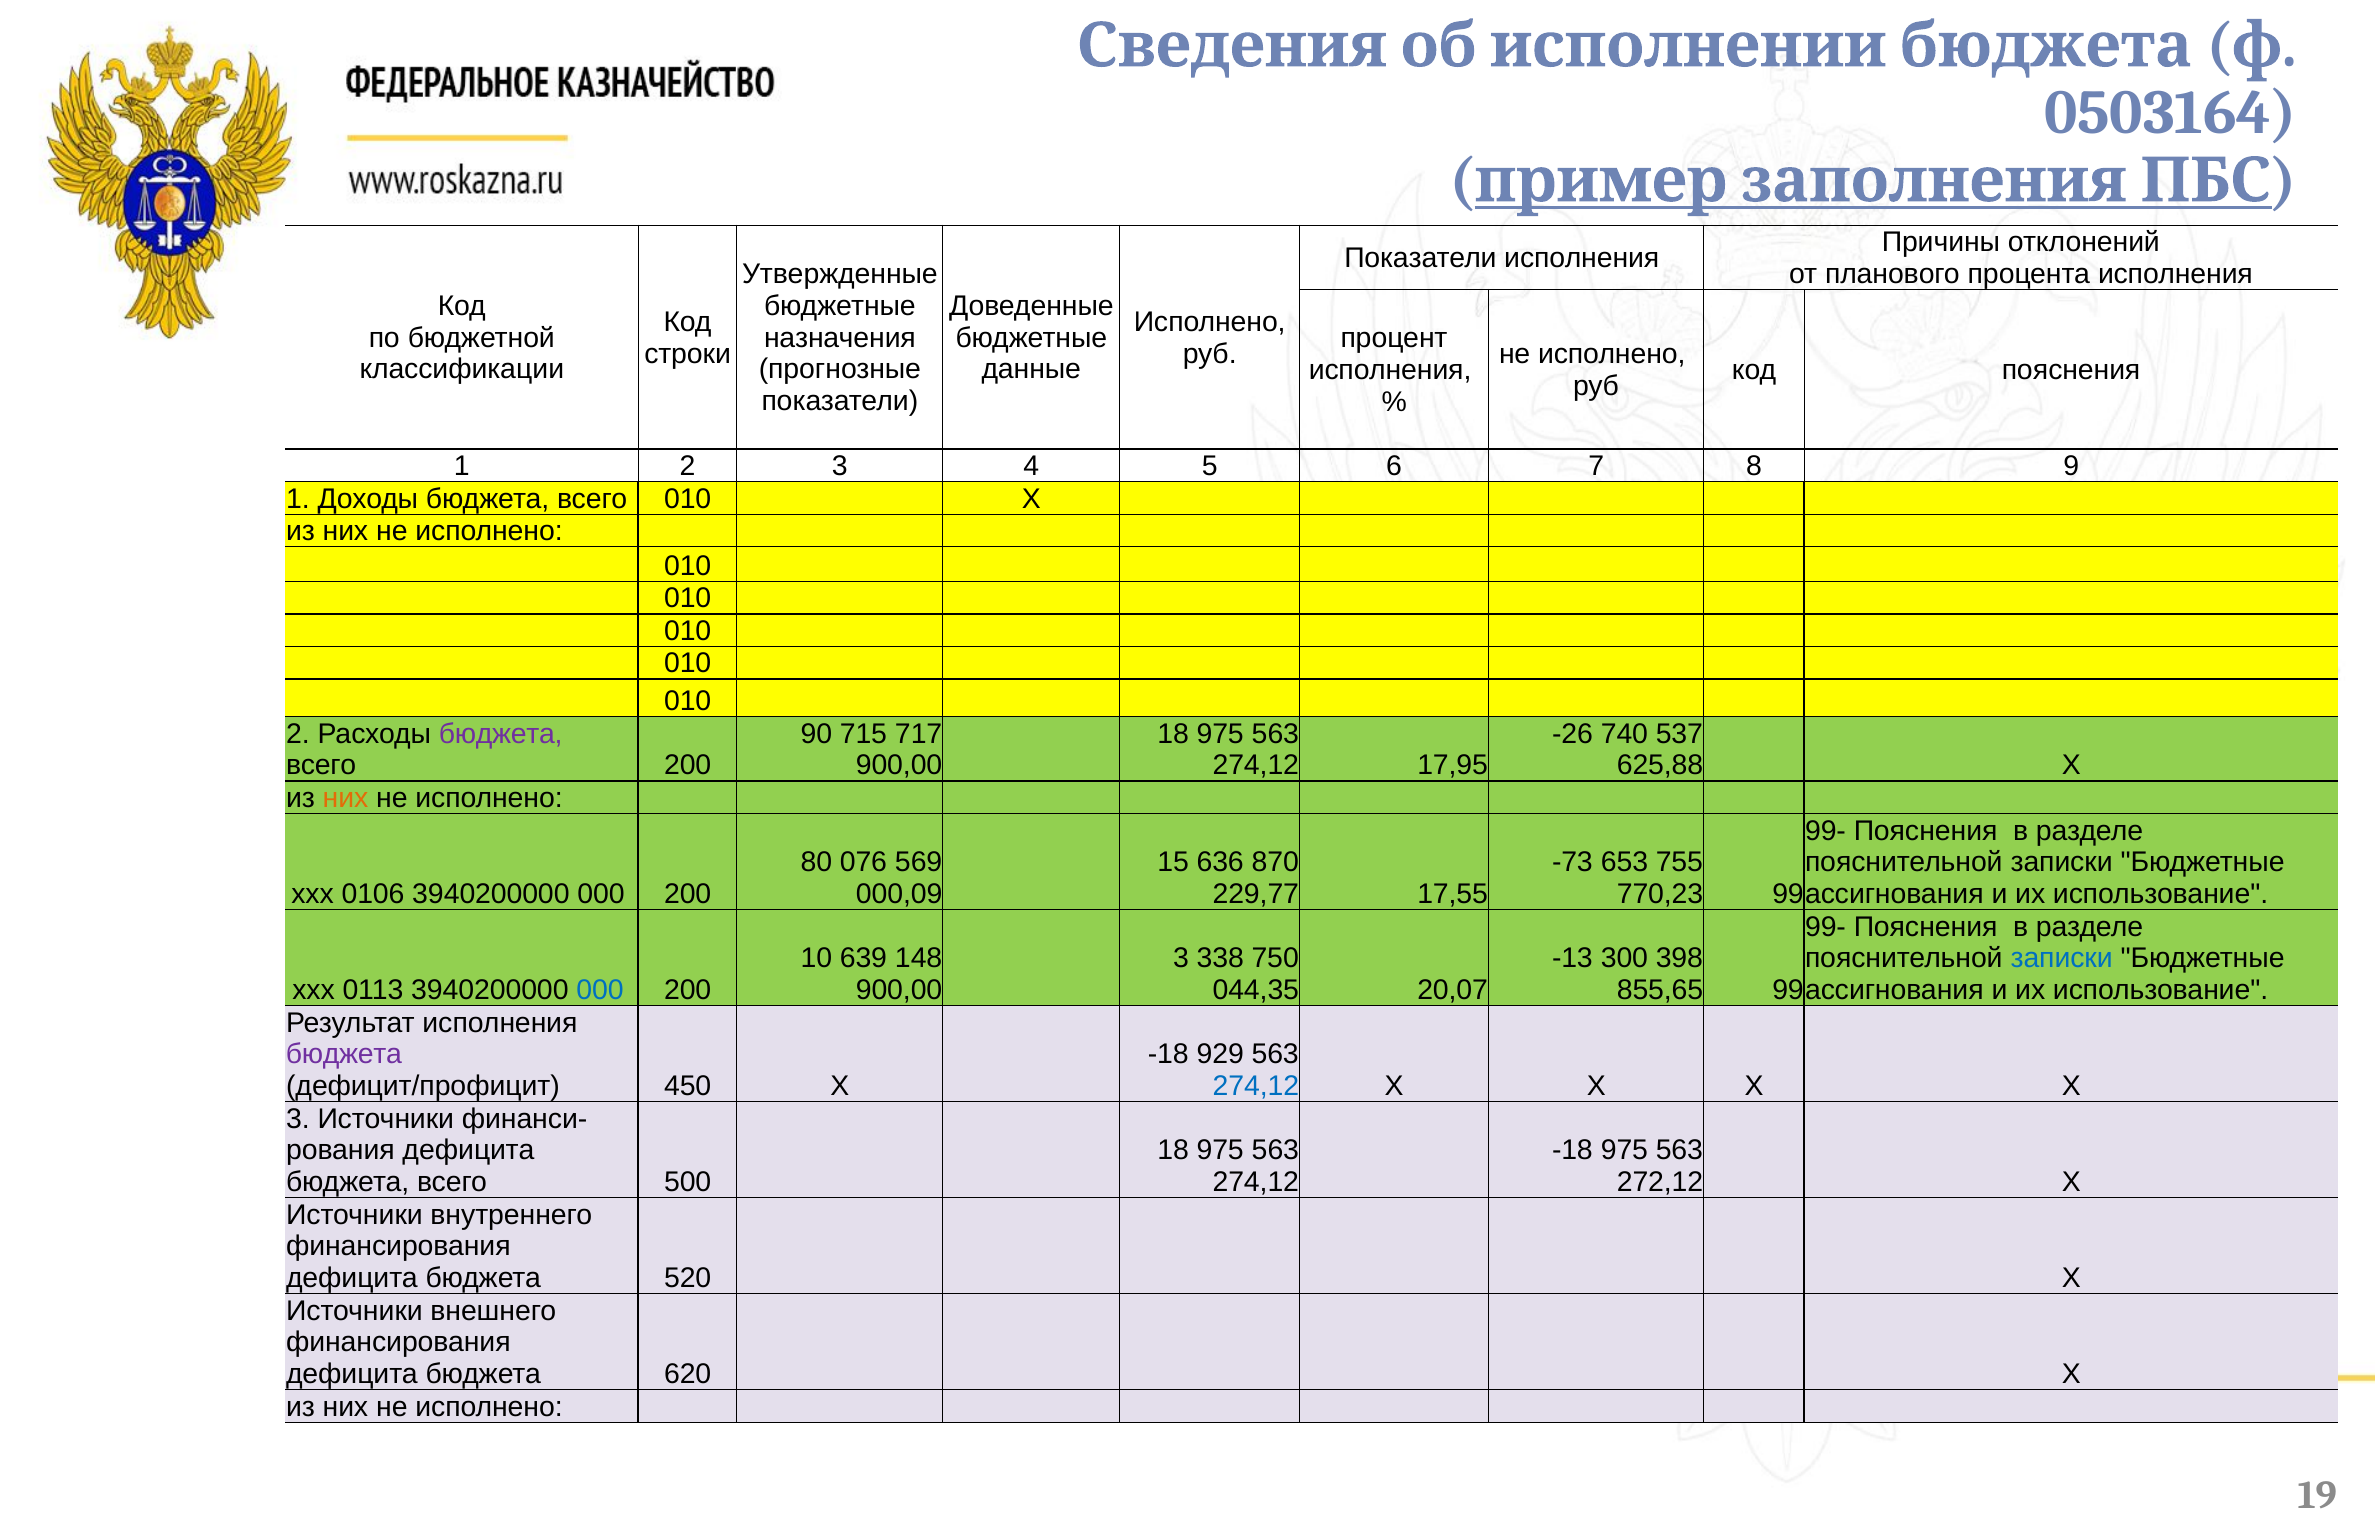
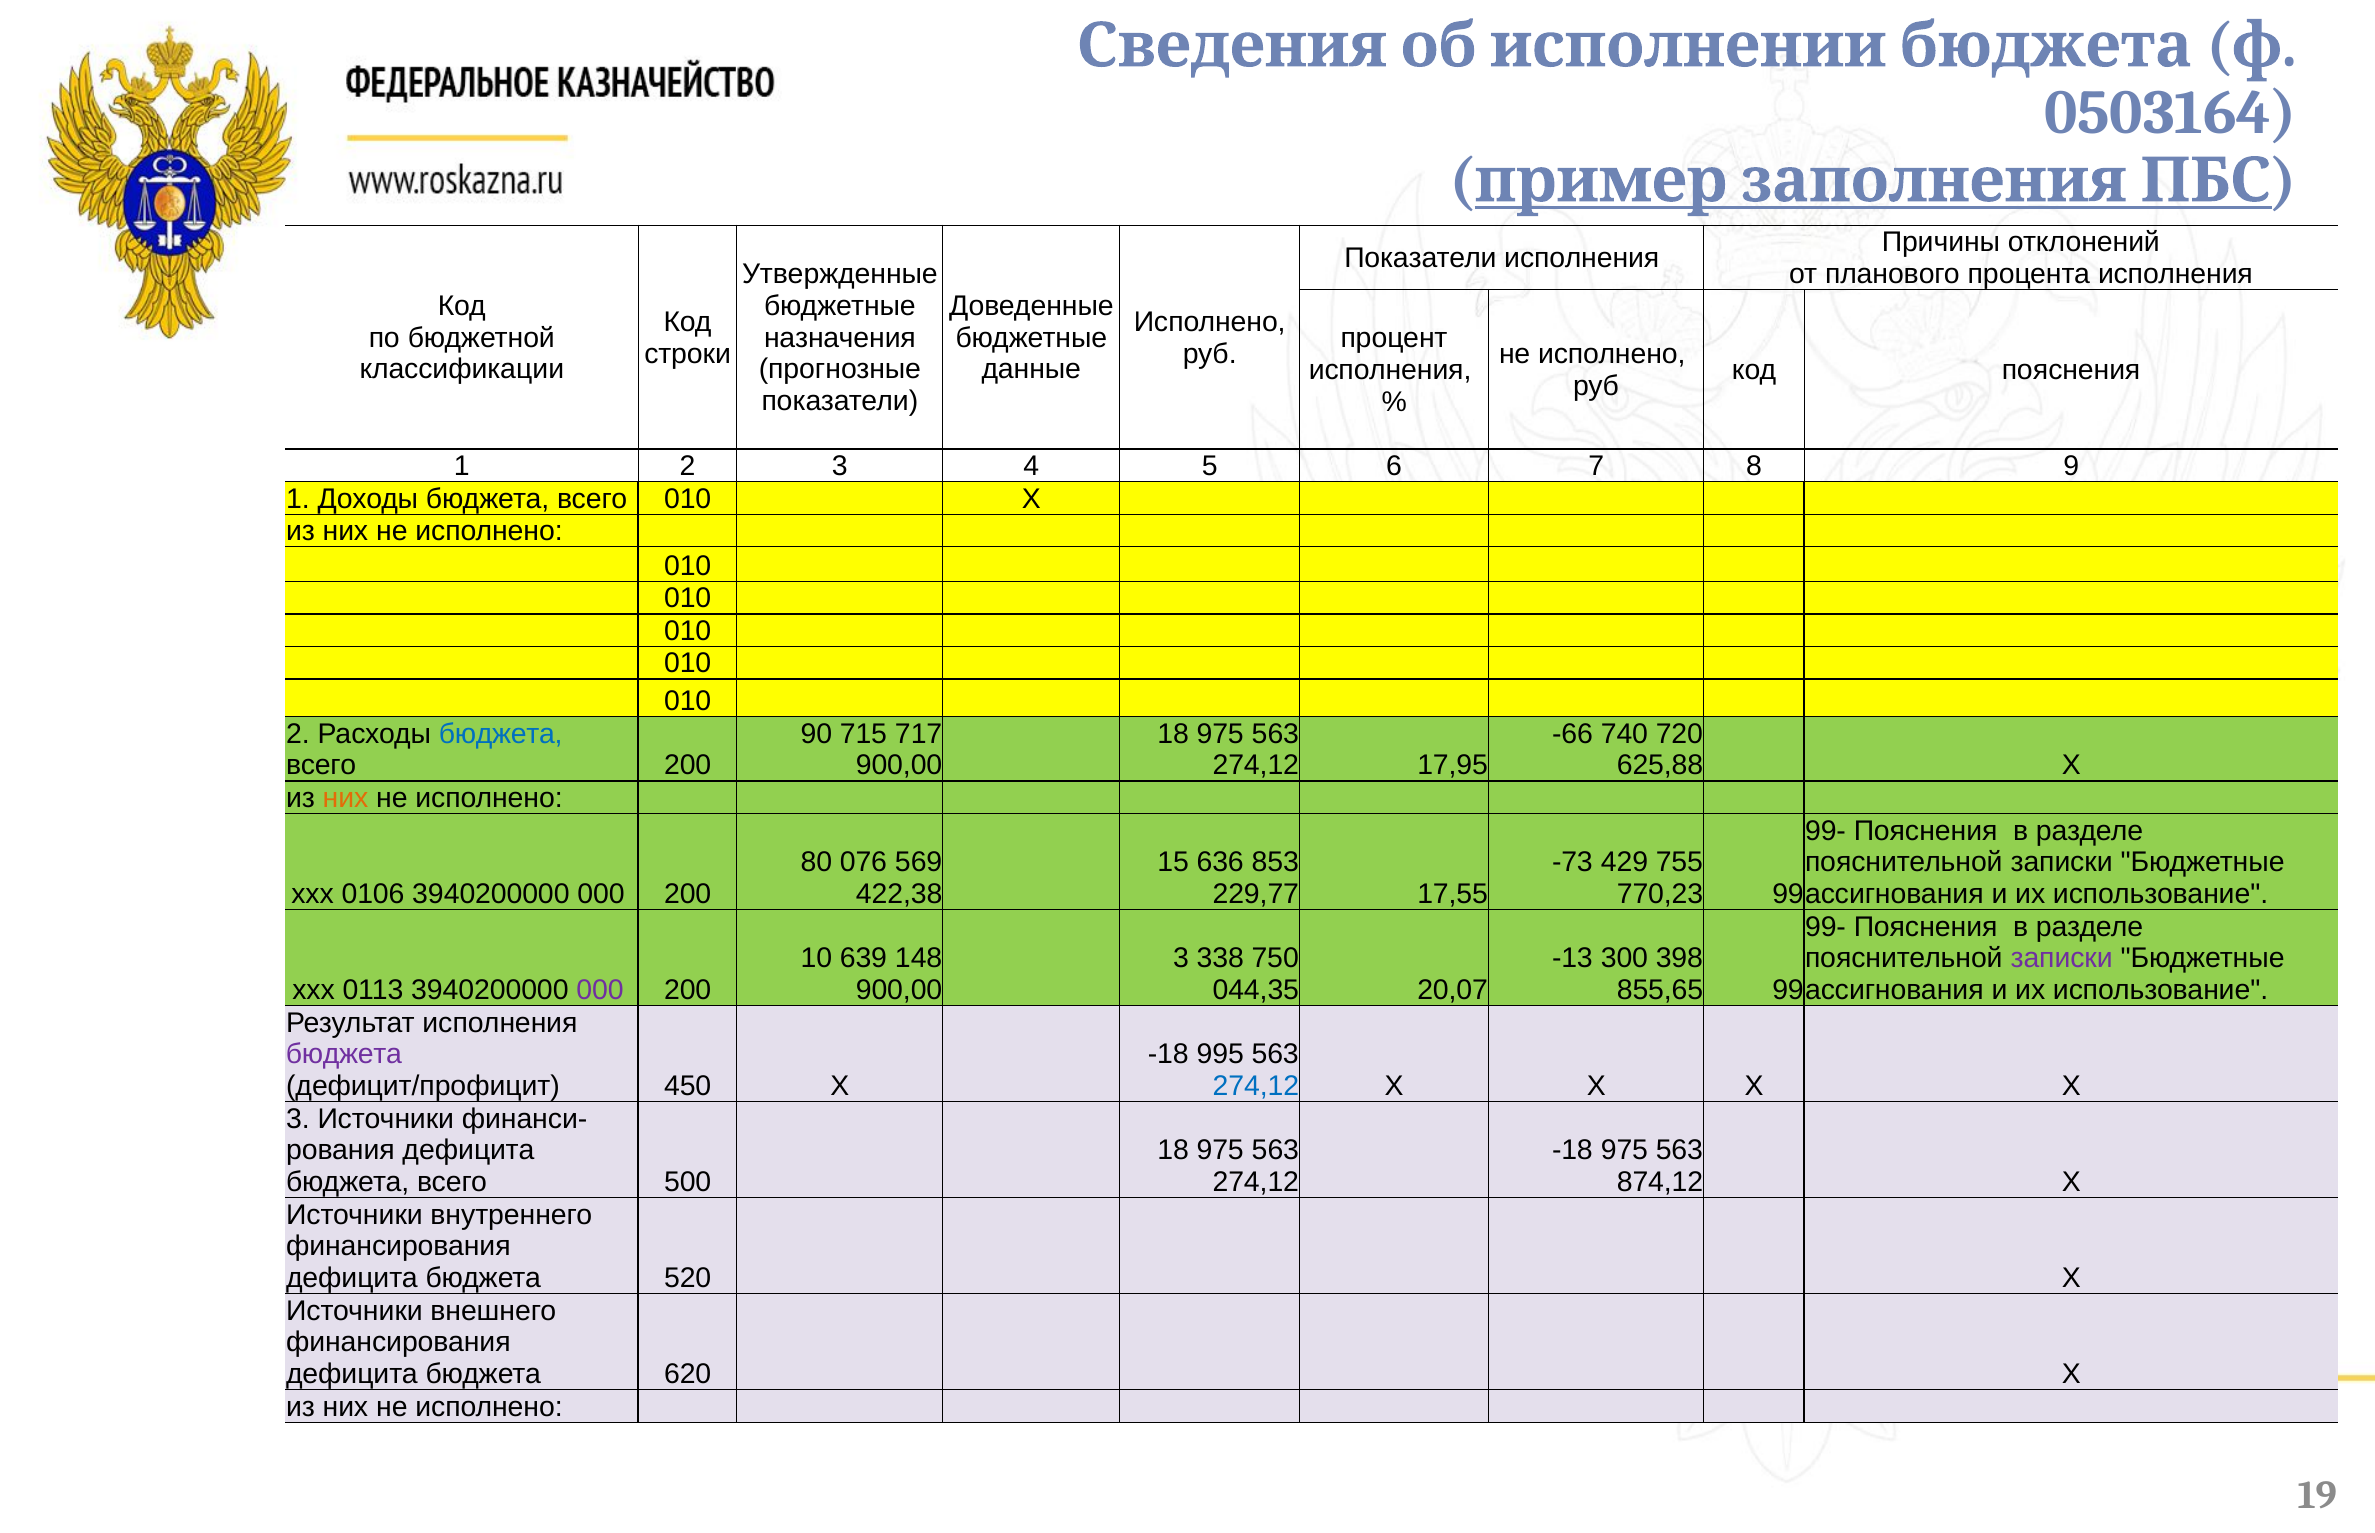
бюджета colour: purple -> blue (501, 734)
-26: -26 -> -66 (1573, 734)
537: 537 -> 720 (1679, 734)
870: 870 -> 853 (1275, 863)
653: 653 -> 429 (1624, 863)
000,09: 000,09 -> 422,38 (899, 894)
записки colour: blue -> purple (2062, 959)
000 colour: blue -> purple (600, 990)
929: 929 -> 995 (1220, 1055)
272,12: 272,12 -> 874,12 (1660, 1183)
